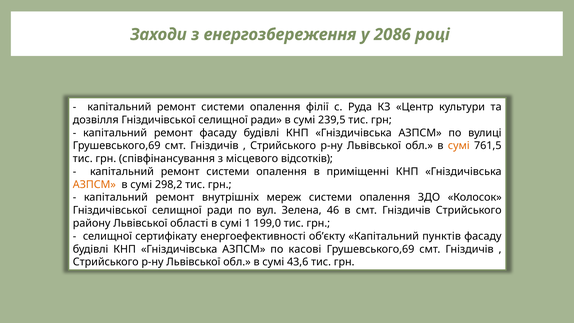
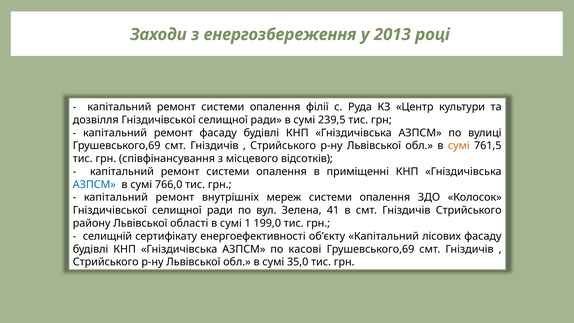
2086: 2086 -> 2013 (392, 35)
АЗПСМ colour: orange -> blue (94, 184)
298,2: 298,2 -> 766,0 (169, 184)
46: 46 -> 41 (333, 210)
селищної: селищної -> селищній (107, 236)
пунктів: пунктів -> лісових (442, 236)
43,6: 43,6 -> 35,0 (298, 262)
